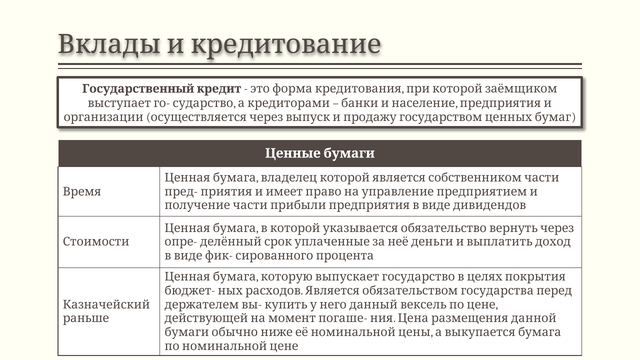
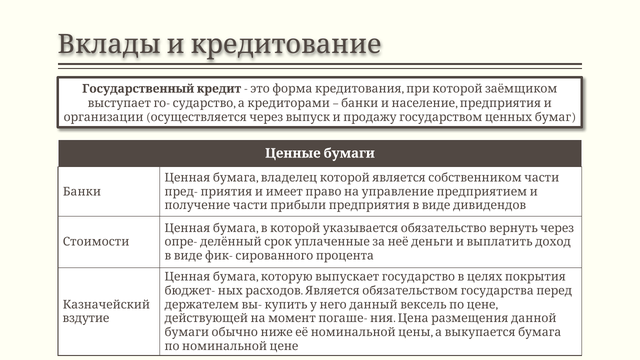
Время: Время -> Банки (82, 192)
раньше: раньше -> вздутие (86, 318)
